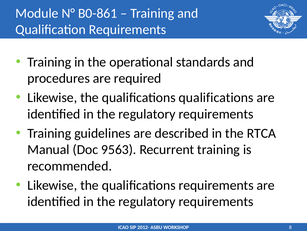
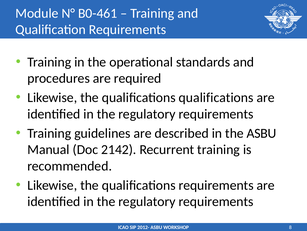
B0-861: B0-861 -> B0-461 (98, 13)
the RTCA: RTCA -> ASBU (262, 133)
9563: 9563 -> 2142 (119, 149)
